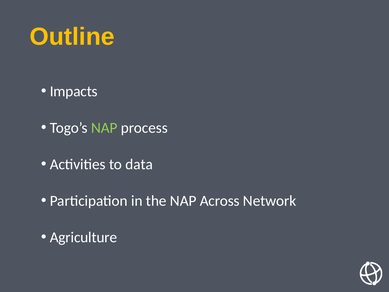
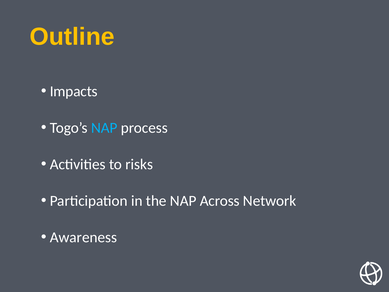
NAP colour: light green -> light blue (104, 128)
data: data -> risks (139, 164)
Agriculture: Agriculture -> Awareness (83, 237)
